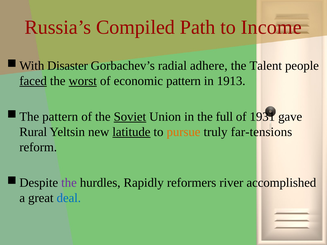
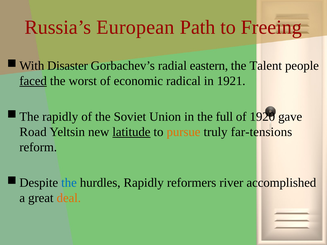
Compiled: Compiled -> European (135, 27)
Income: Income -> Freeing (271, 27)
adhere: adhere -> eastern (209, 66)
worst underline: present -> none (83, 81)
economic pattern: pattern -> radical (183, 81)
1913: 1913 -> 1921 (231, 81)
pattern: pattern -> rapidly (60, 117)
Soviet underline: present -> none (130, 117)
1931: 1931 -> 1920 (262, 117)
Rural: Rural -> Road (33, 132)
the colour: purple -> blue (69, 183)
deal colour: blue -> orange (69, 198)
